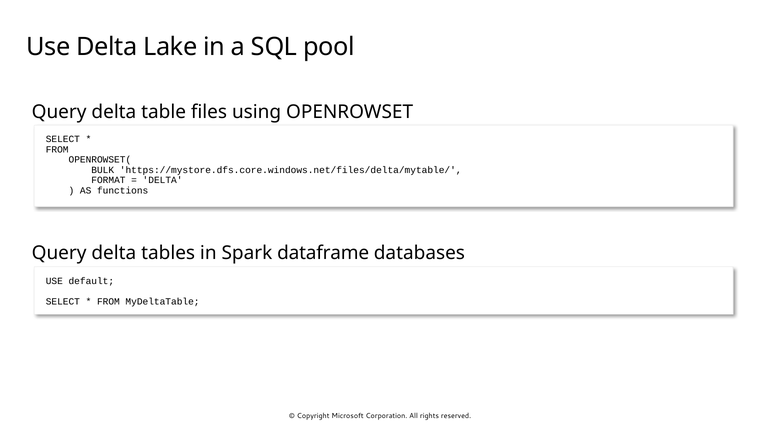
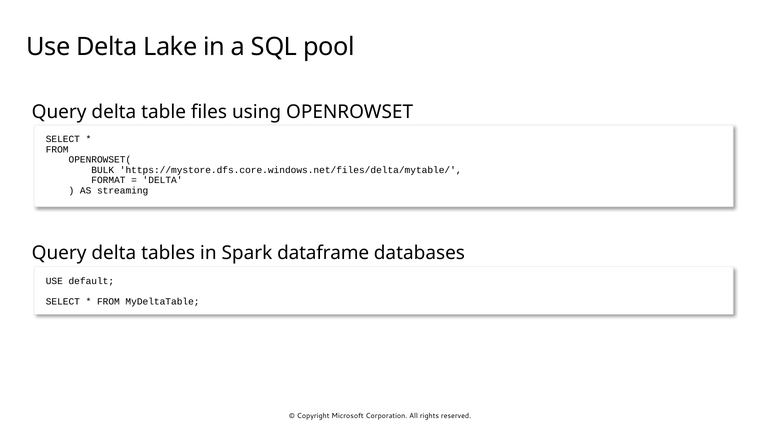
functions: functions -> streaming (123, 191)
